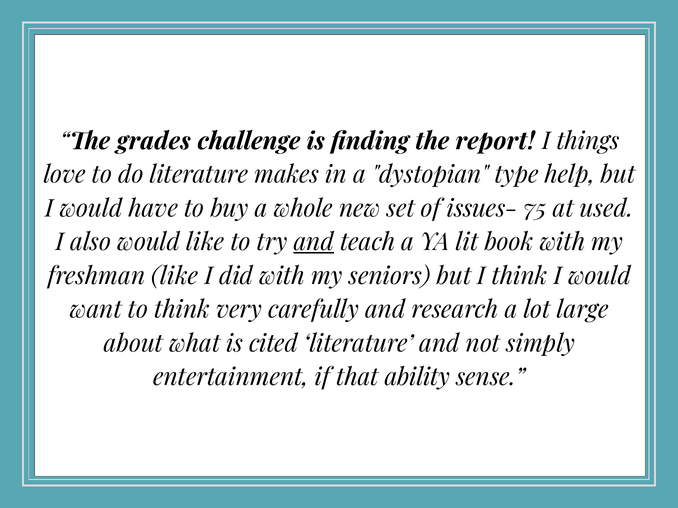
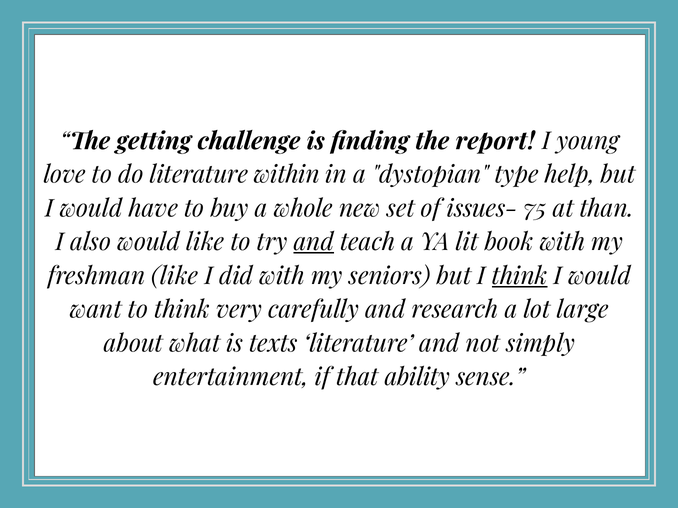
grades: grades -> getting (154, 141)
things: things -> young (588, 141)
makes: makes -> within (287, 175)
used: used -> than (607, 209)
think underline: none -> present (520, 276)
cited: cited -> texts (273, 344)
